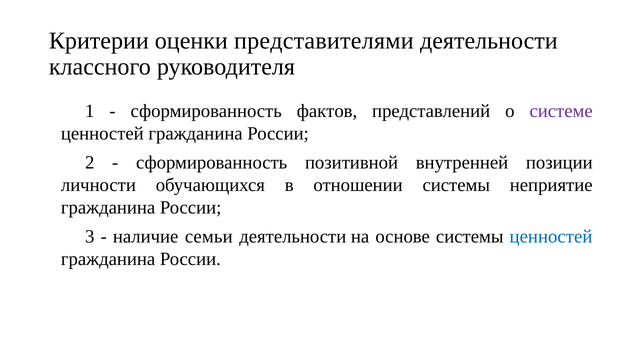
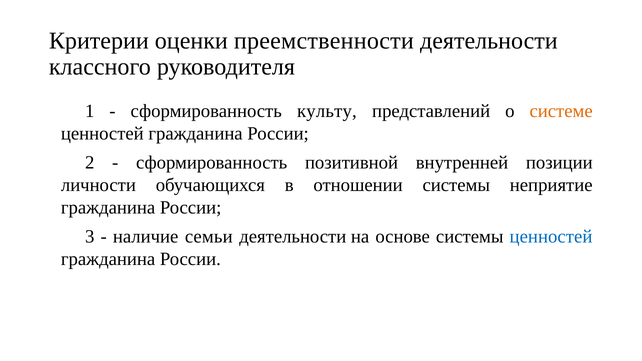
представителями: представителями -> преемственности (324, 41)
фактов: фактов -> культу (327, 111)
системе colour: purple -> orange (561, 111)
